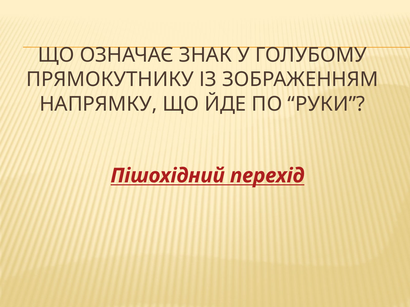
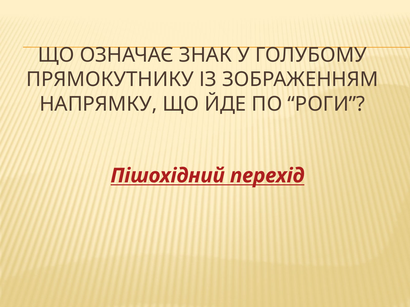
РУКИ: РУКИ -> РОГИ (326, 104)
